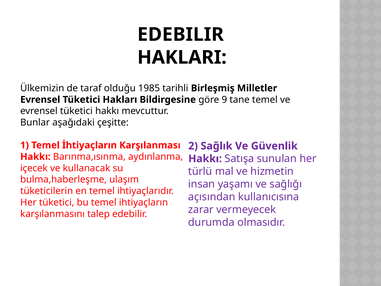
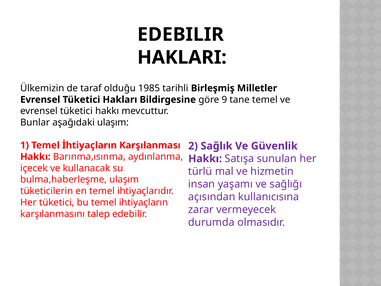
aşağıdaki çeşitte: çeşitte -> ulaşım (113, 122)
